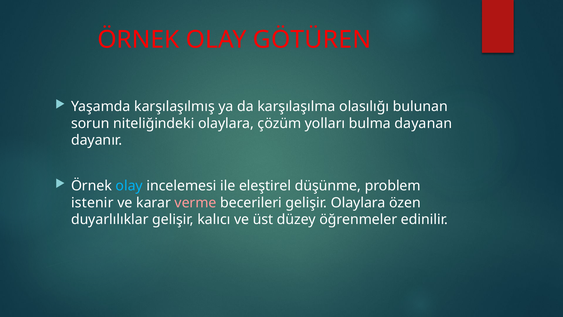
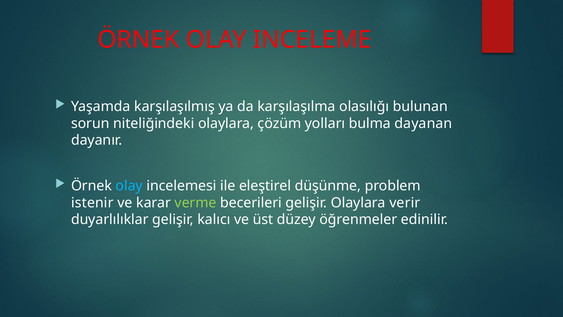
GÖTÜREN: GÖTÜREN -> INCELEME (312, 40)
verme colour: pink -> light green (196, 203)
özen: özen -> verir (405, 203)
